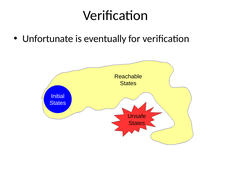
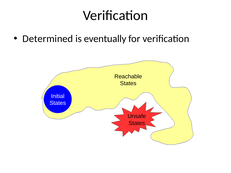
Unfortunate: Unfortunate -> Determined (48, 39)
